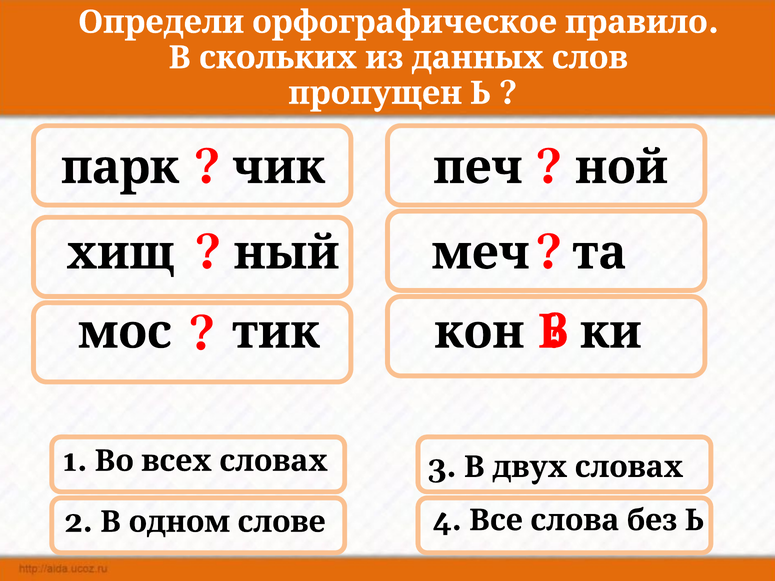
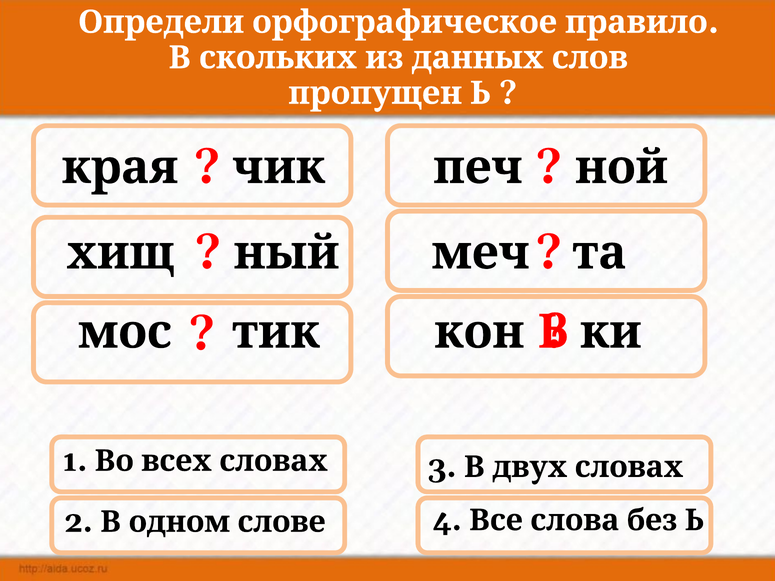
парк: парк -> края (120, 168)
